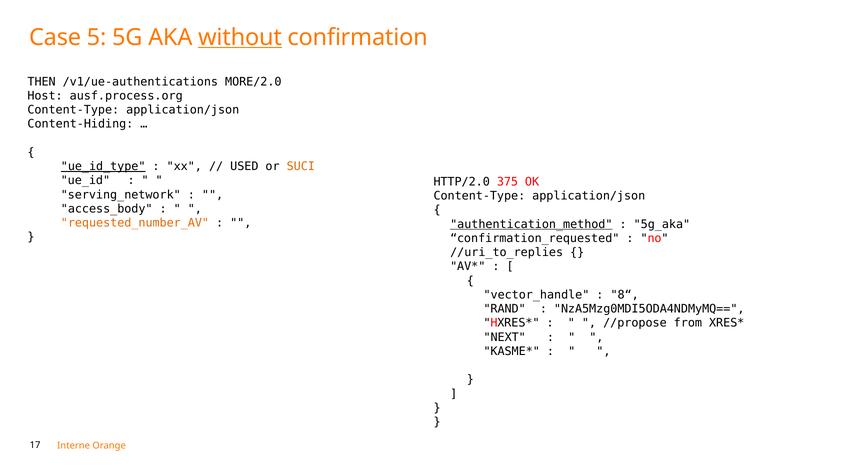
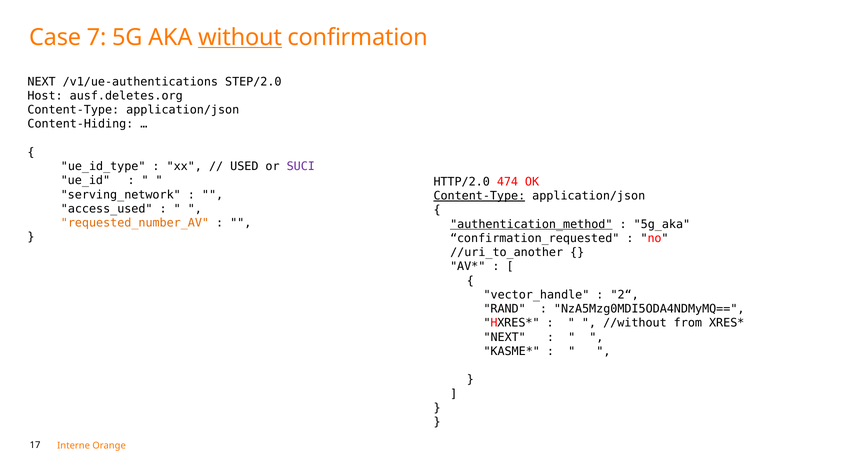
5: 5 -> 7 (97, 37)
THEN: THEN -> NEXT (42, 82)
MORE/2.0: MORE/2.0 -> STEP/2.0 (253, 82)
ausf.process.org: ausf.process.org -> ausf.deletes.org (126, 96)
ue_id_type underline: present -> none (103, 167)
SUCI colour: orange -> purple (301, 167)
375: 375 -> 474 (507, 182)
Content-Type underline: none -> present (479, 196)
access_body: access_body -> access_used (107, 209)
//uri_to_replies: //uri_to_replies -> //uri_to_another (507, 253)
8“: 8“ -> 2“ (625, 295)
//propose: //propose -> //without (635, 323)
